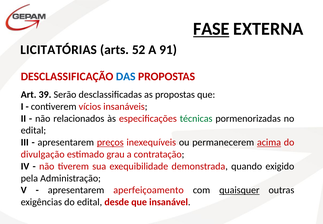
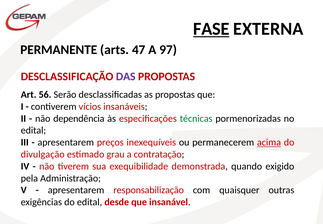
LICITATÓRIAS: LICITATÓRIAS -> PERMANENTE (59, 50)
52: 52 -> 47 (139, 50)
91: 91 -> 97 (168, 50)
DAS colour: blue -> purple (126, 76)
39: 39 -> 56 (45, 94)
relacionados: relacionados -> dependência (79, 118)
preços underline: present -> none (110, 142)
aperfeiçoamento: aperfeiçoamento -> responsabilização (149, 190)
quaisquer underline: present -> none (239, 190)
